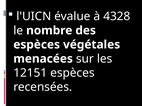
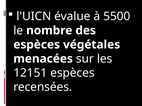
4328: 4328 -> 5500 (117, 16)
